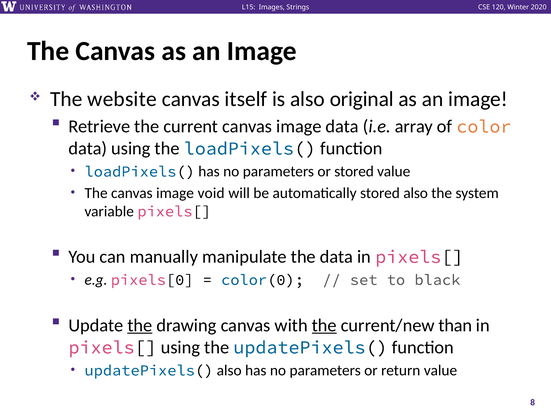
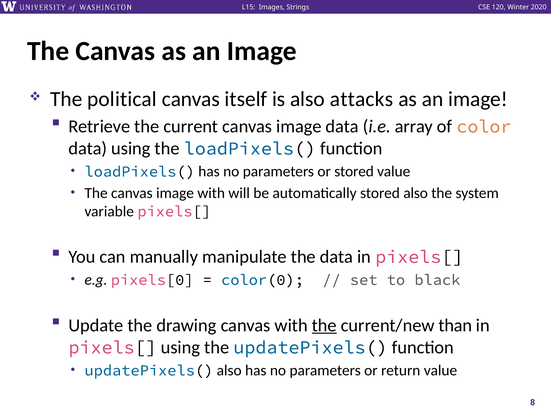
website: website -> political (122, 99)
original: original -> attacks (362, 99)
image void: void -> with (211, 193)
the underline: present -> none (140, 326)
